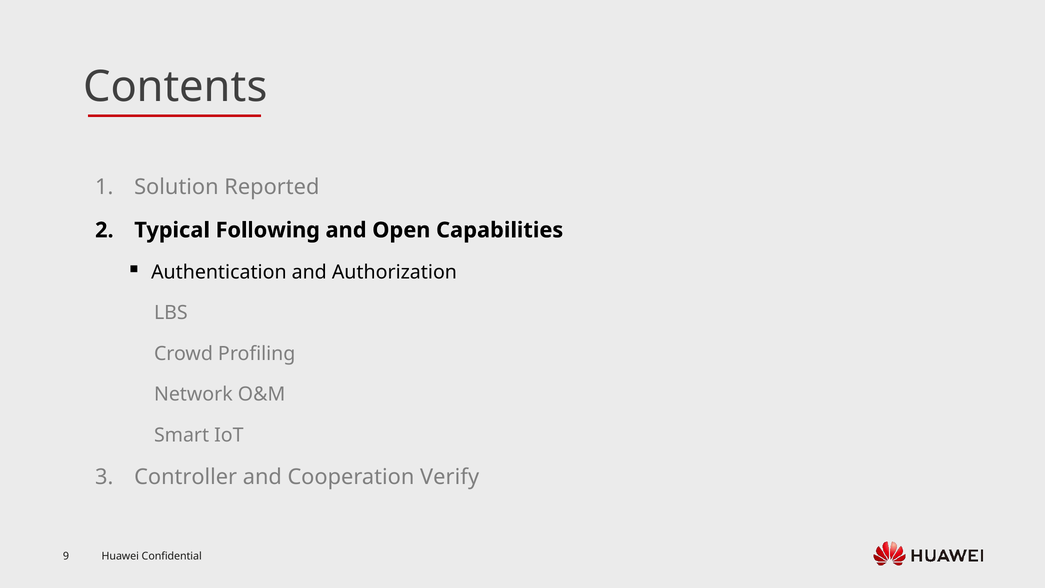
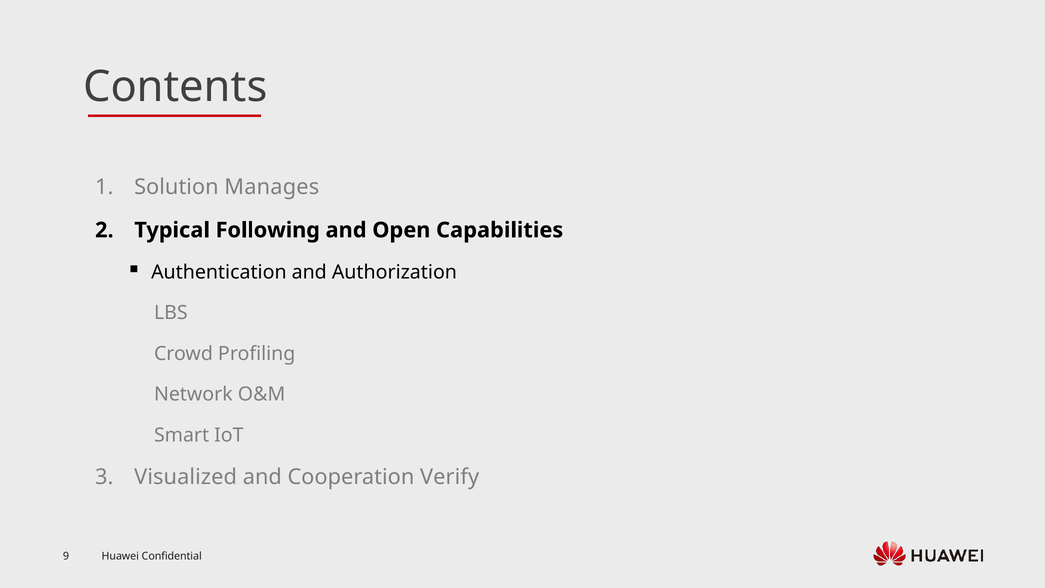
Reported: Reported -> Manages (272, 187)
Controller: Controller -> Visualized (186, 477)
